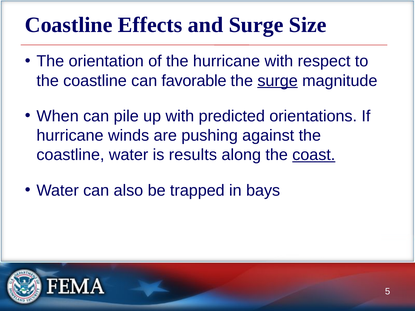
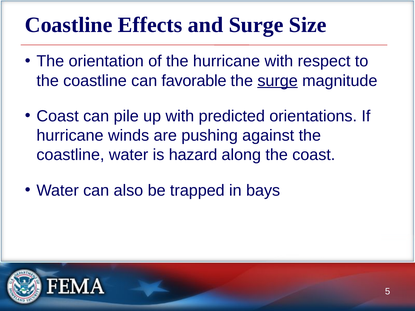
When: When -> Coast (58, 116)
results: results -> hazard (193, 155)
coast underline: present -> none (314, 155)
